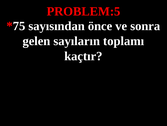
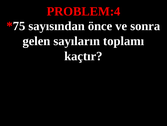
PROBLEM:5: PROBLEM:5 -> PROBLEM:4 (83, 11)
